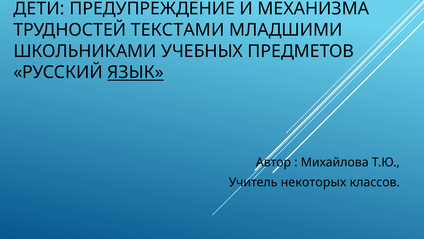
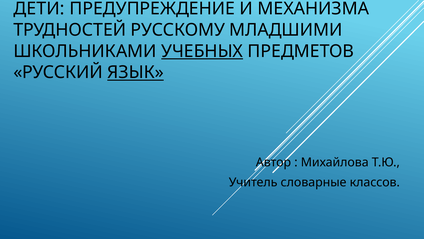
ТЕКСТАМИ: ТЕКСТАМИ -> РУССКОМУ (178, 30)
УЧЕБНЫХ underline: none -> present (202, 51)
некоторых: некоторых -> словарные (314, 182)
